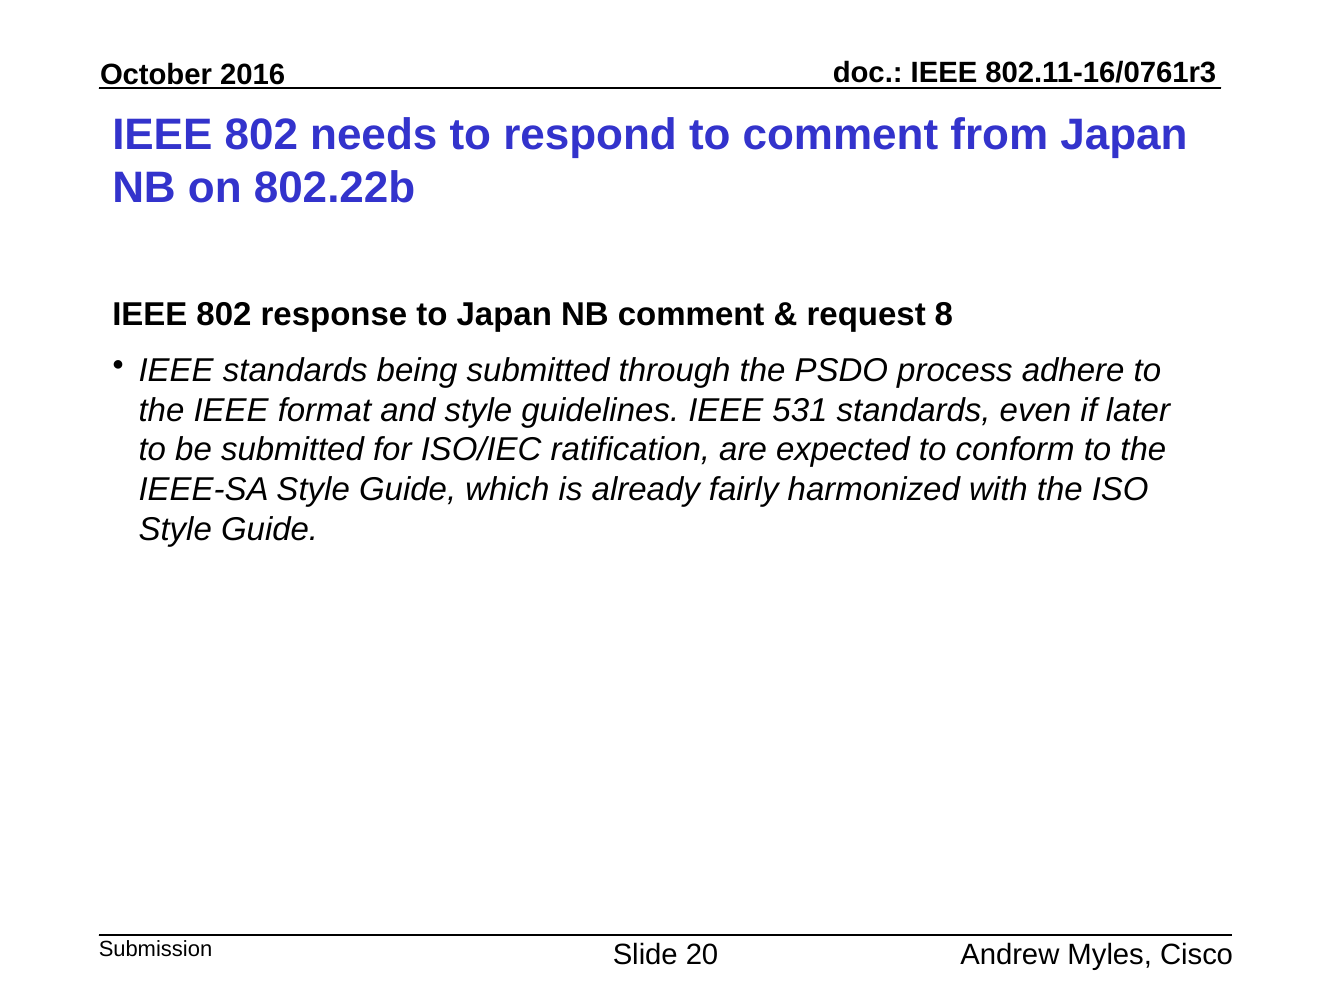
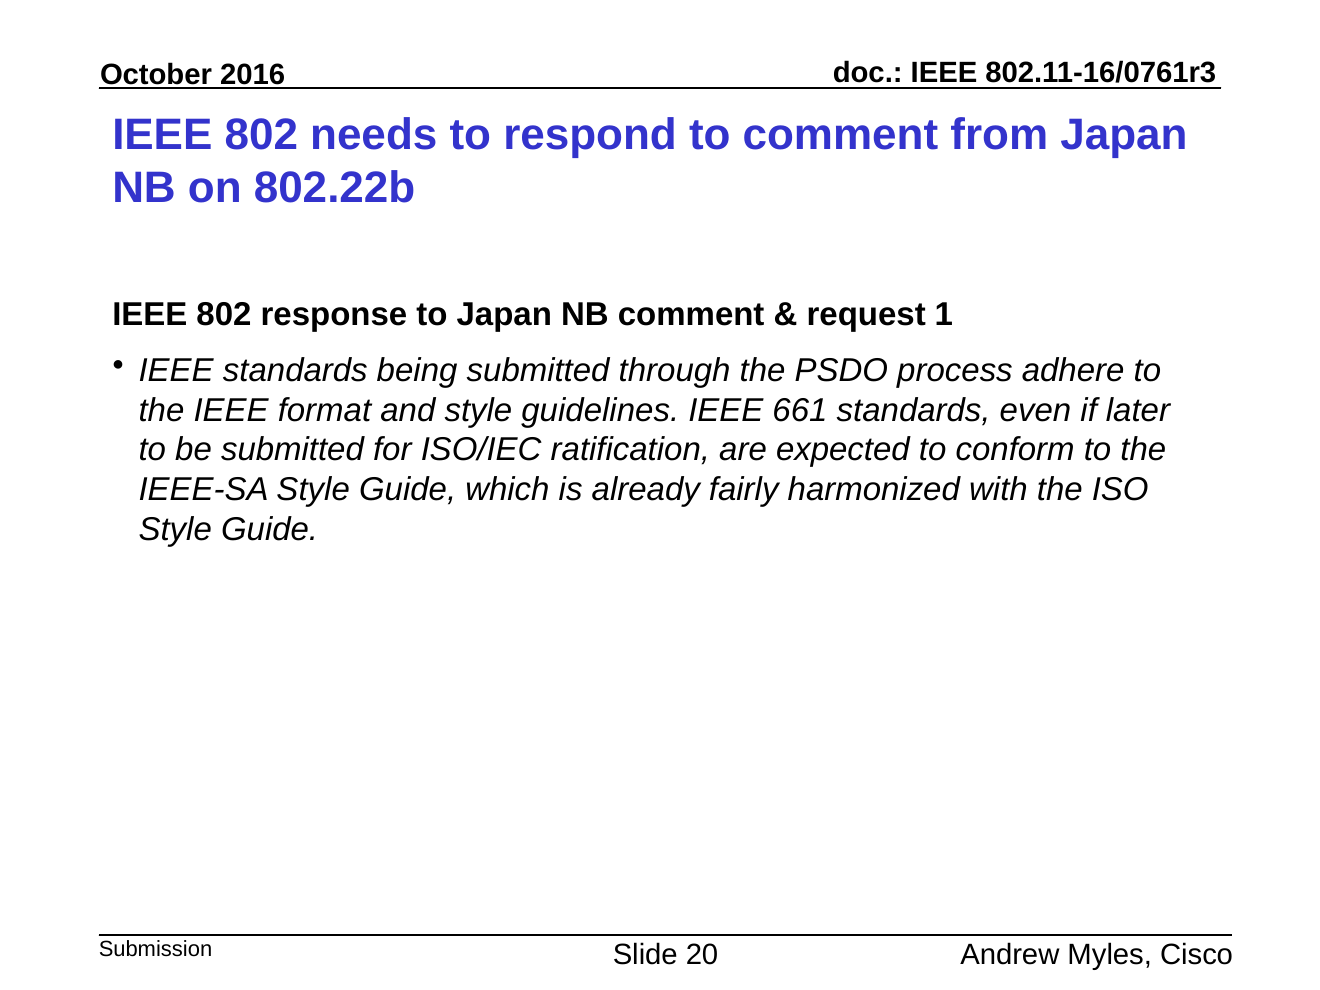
8: 8 -> 1 (944, 315)
531: 531 -> 661 (800, 410)
